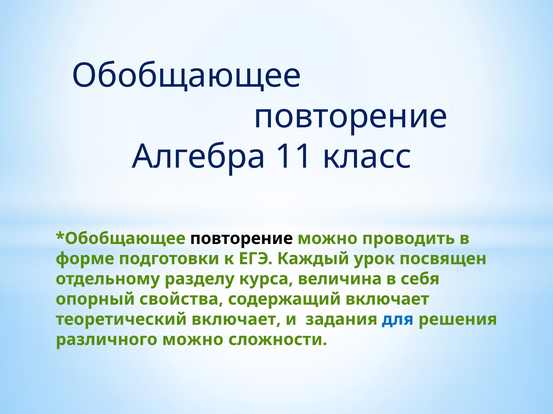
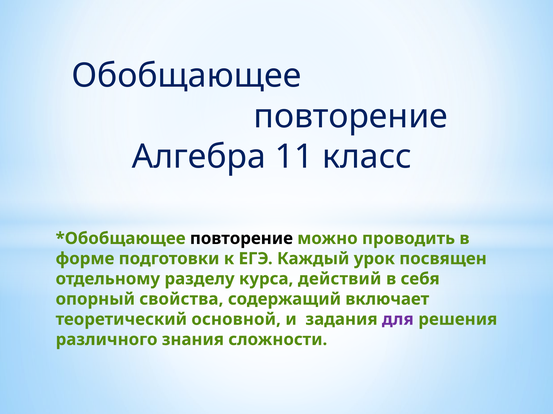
величина: величина -> действий (340, 279)
теоретический включает: включает -> основной (236, 320)
для colour: blue -> purple (398, 320)
различного можно: можно -> знания (193, 340)
